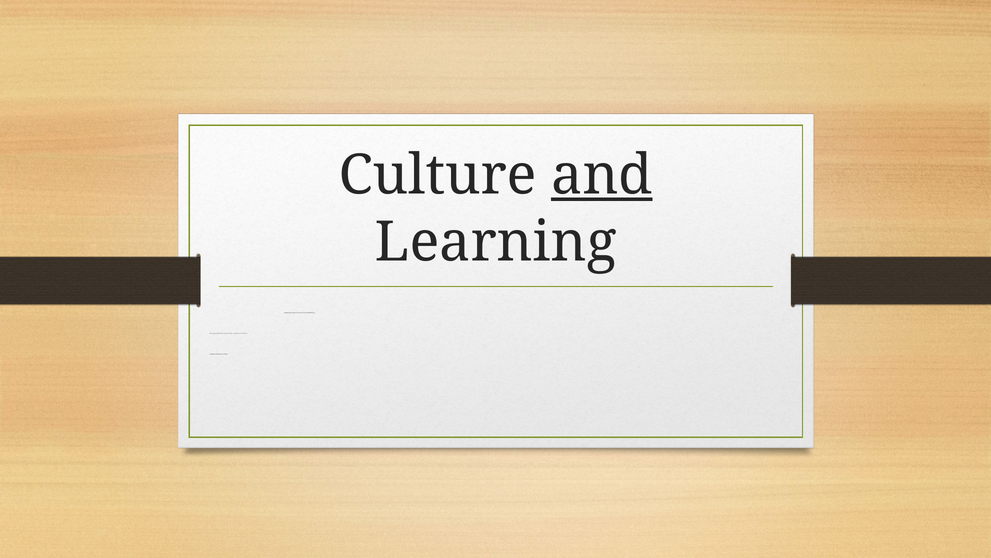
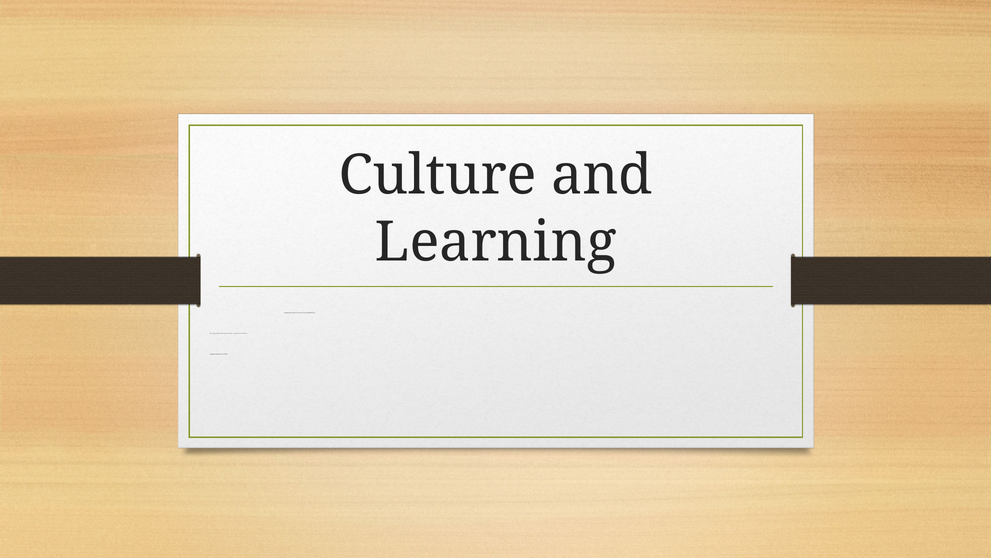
and underline: present -> none (602, 175)
